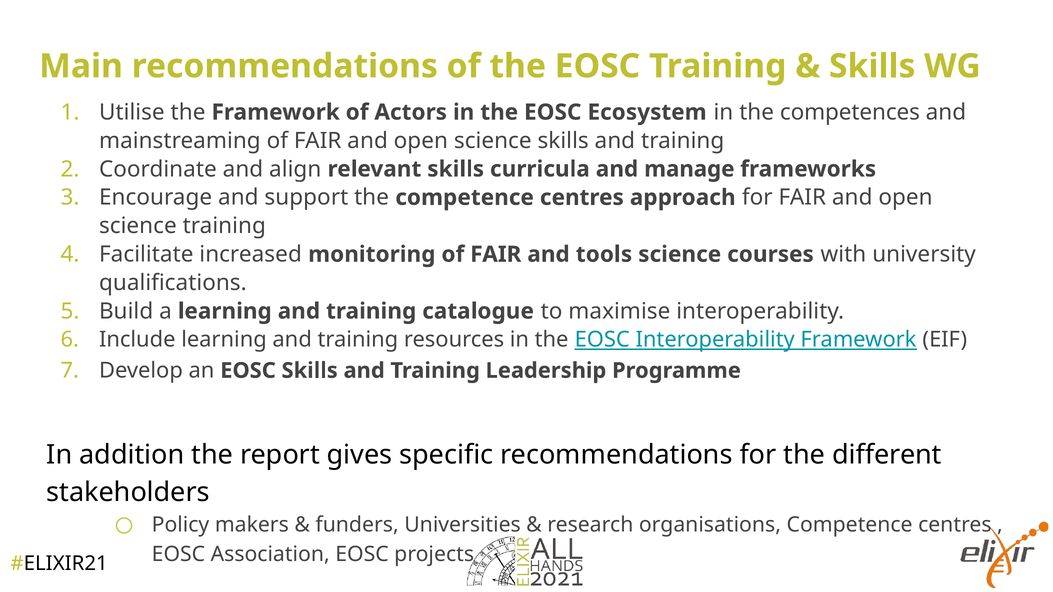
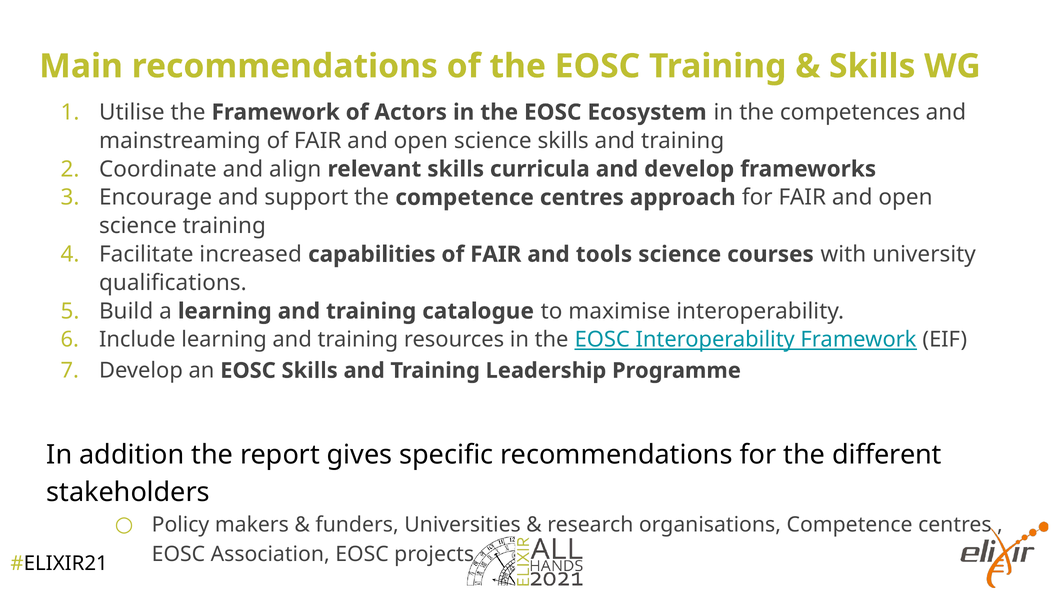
and manage: manage -> develop (689, 169)
monitoring: monitoring -> capabilities (372, 254)
